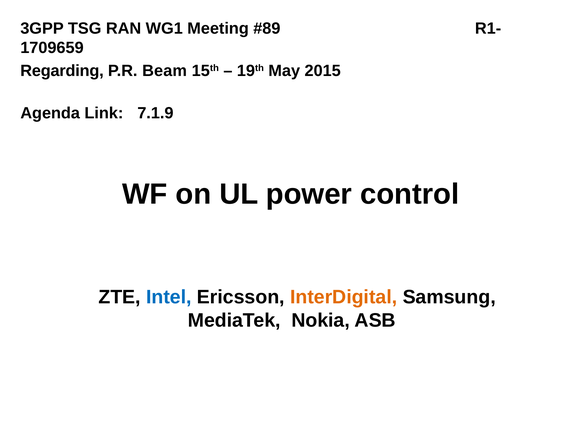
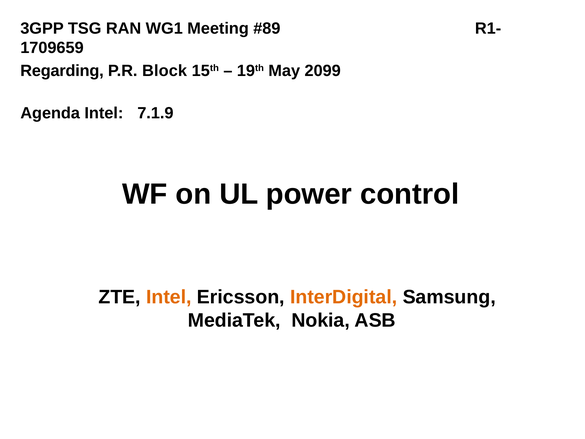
Beam: Beam -> Block (165, 71)
2015: 2015 -> 2099 (323, 71)
Agenda Link: Link -> Intel (104, 113)
Intel colour: blue -> orange (169, 297)
